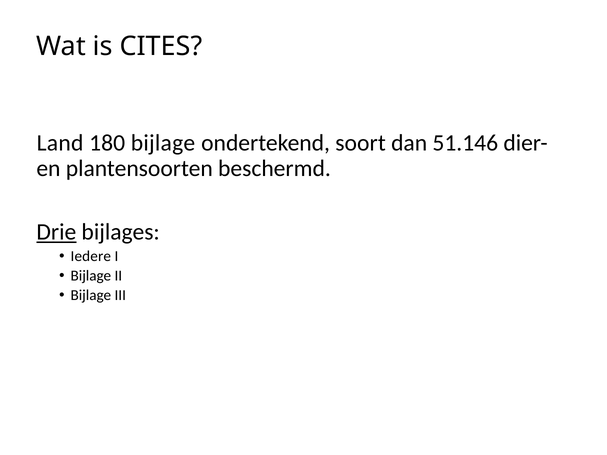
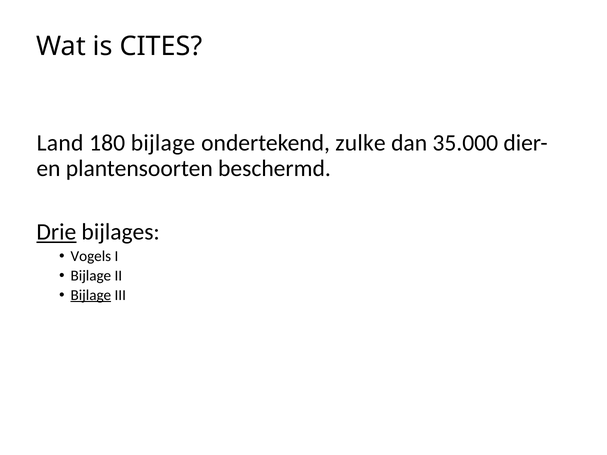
soort: soort -> zulke (360, 143)
51.146: 51.146 -> 35.000 (465, 143)
Iedere: Iedere -> Vogels (91, 256)
Bijlage underline: none -> present (91, 295)
